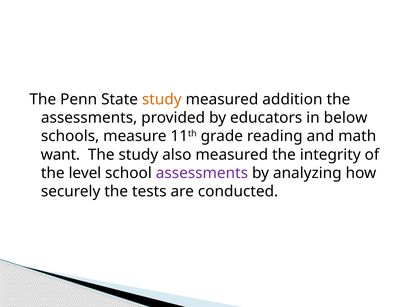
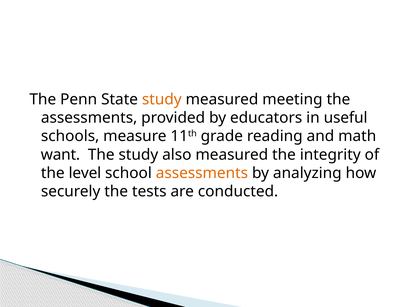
addition: addition -> meeting (292, 99)
below: below -> useful (346, 118)
assessments colour: purple -> orange (202, 173)
